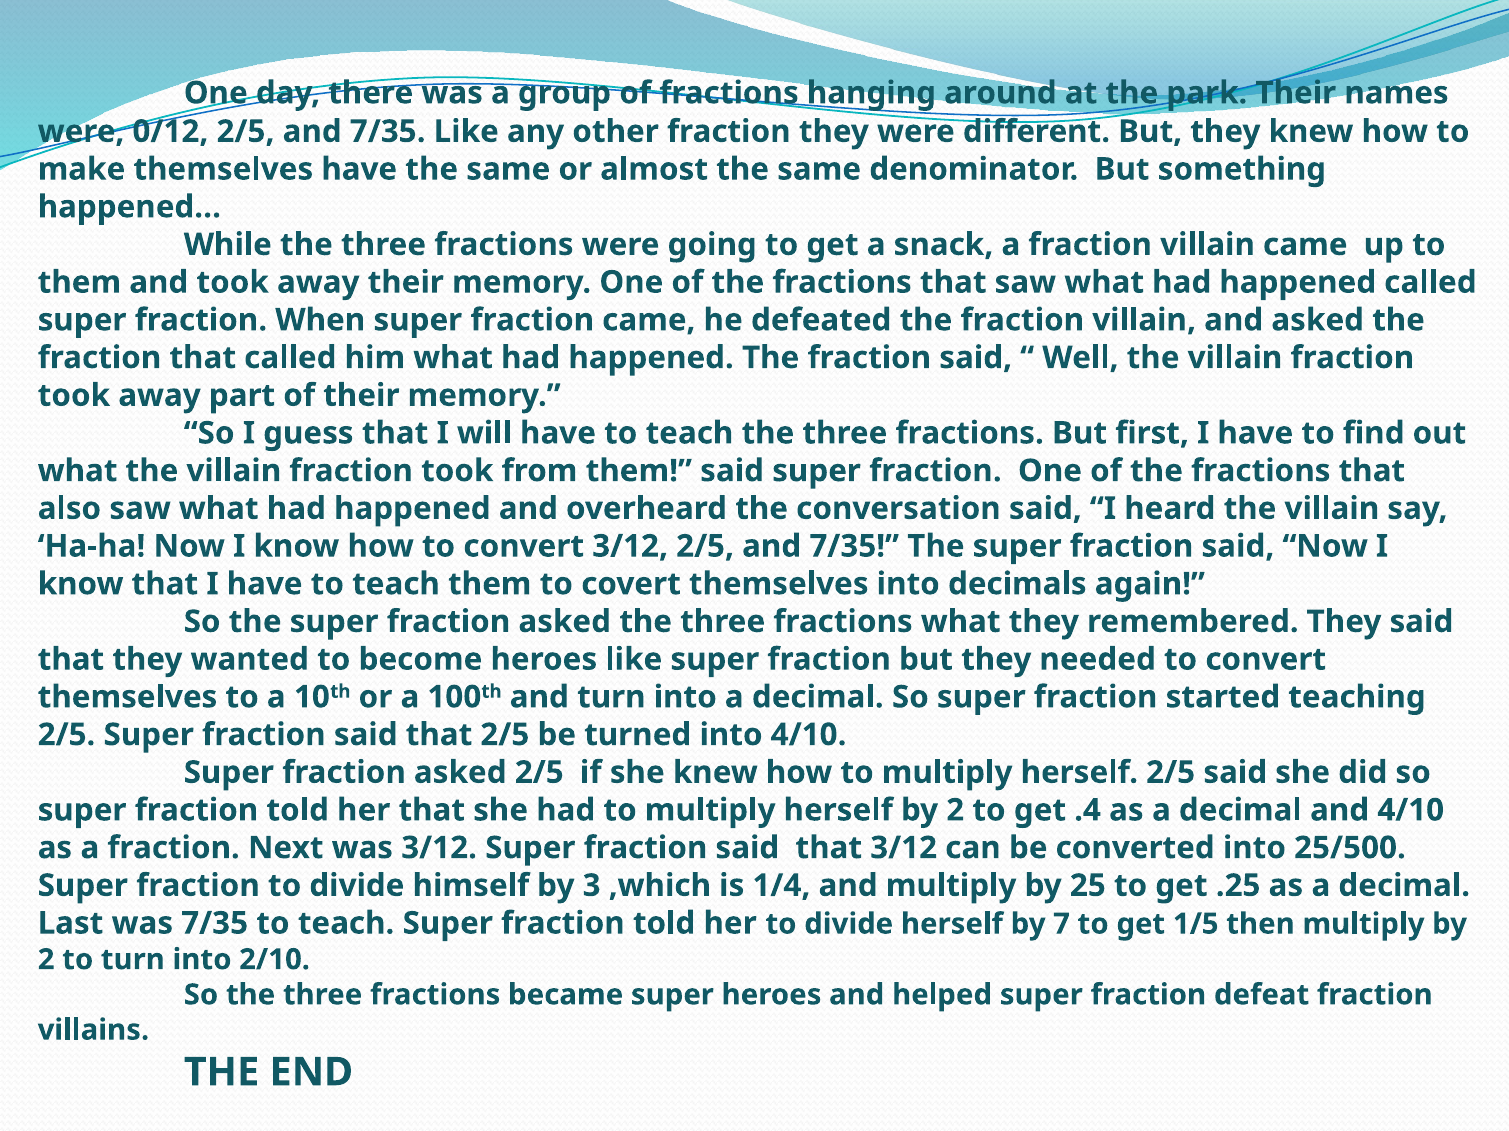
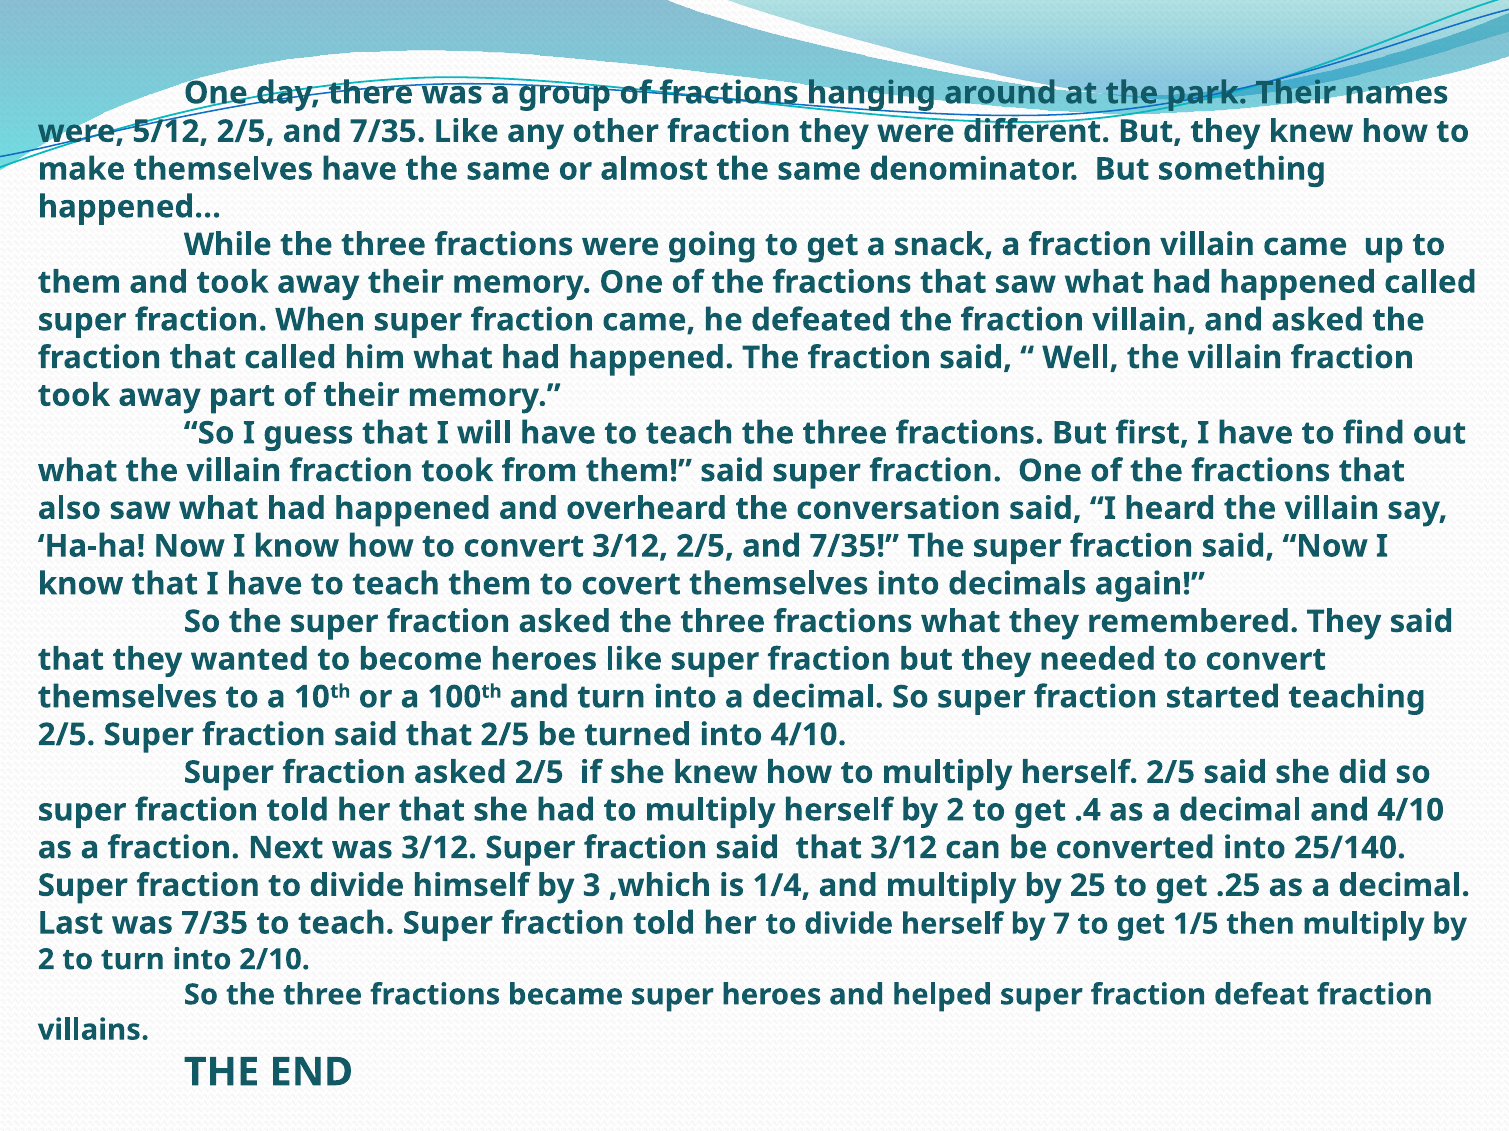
0/12: 0/12 -> 5/12 (170, 132)
25/500: 25/500 -> 25/140 (1350, 848)
